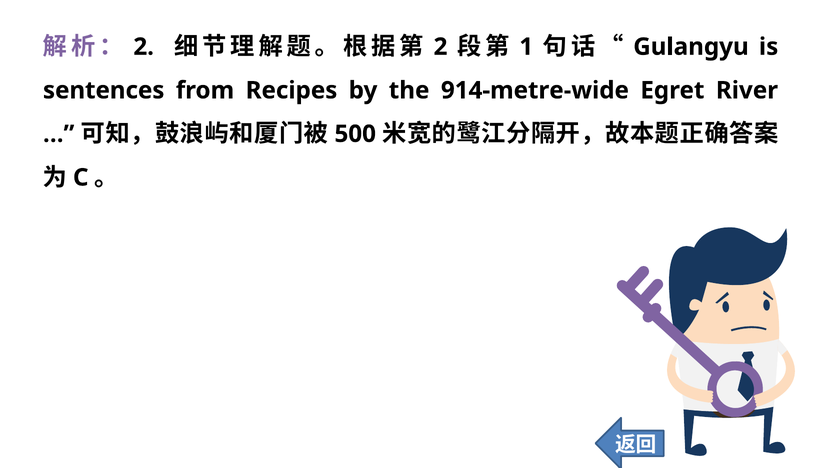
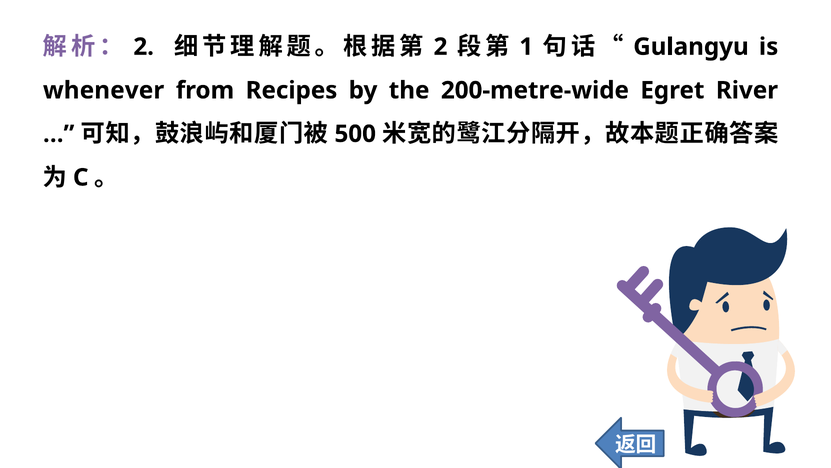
sentences: sentences -> whenever (104, 90)
914-metre-wide: 914-metre-wide -> 200-metre-wide (535, 90)
